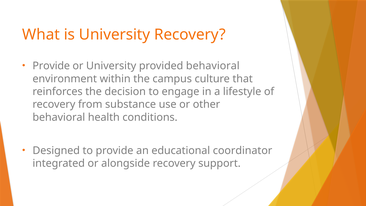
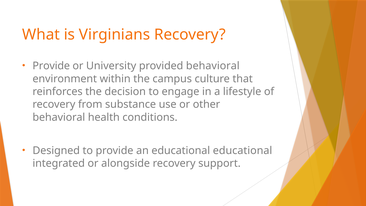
is University: University -> Virginians (115, 34)
educational coordinator: coordinator -> educational (243, 150)
